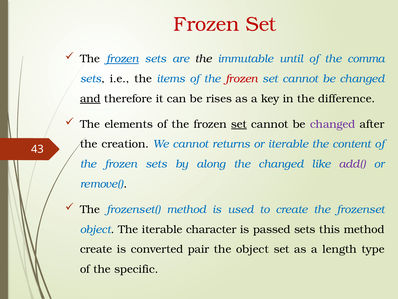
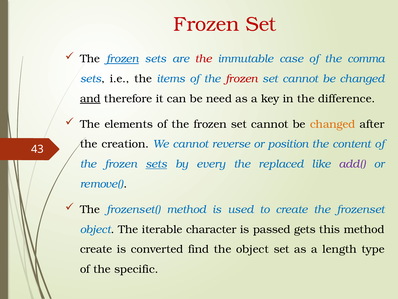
the colour: black -> red (204, 59)
until: until -> case (291, 59)
rises: rises -> need (219, 99)
set underline: present -> none (239, 124)
changed colour: purple -> orange (333, 124)
returns: returns -> reverse (231, 144)
or iterable: iterable -> position (288, 144)
sets underline: none -> present (156, 164)
along: along -> every (211, 164)
the changed: changed -> replaced (281, 164)
passed sets: sets -> gets (305, 229)
pair: pair -> find (199, 249)
